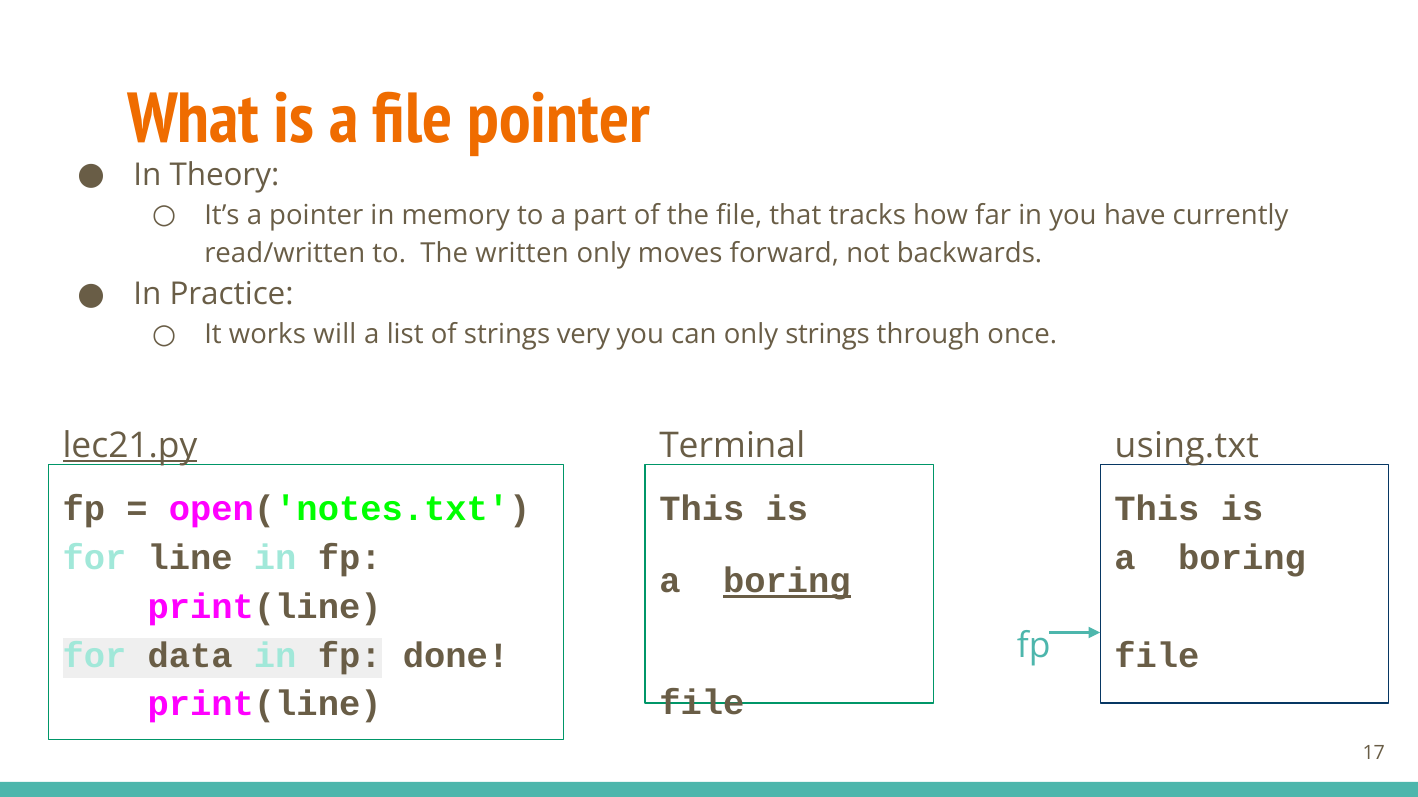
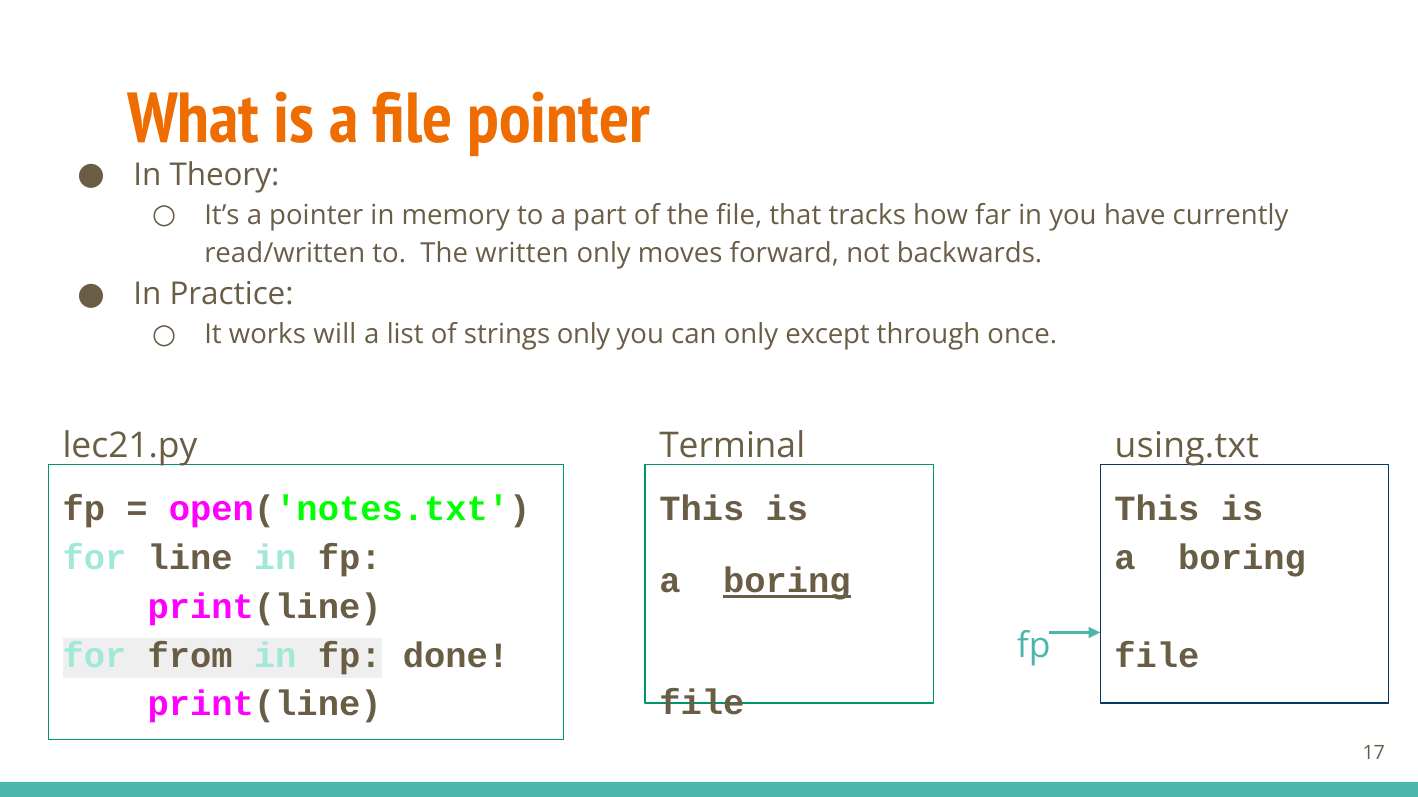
strings very: very -> only (584, 335)
only strings: strings -> except (828, 335)
lec21.py underline: present -> none (130, 446)
data: data -> from (190, 656)
